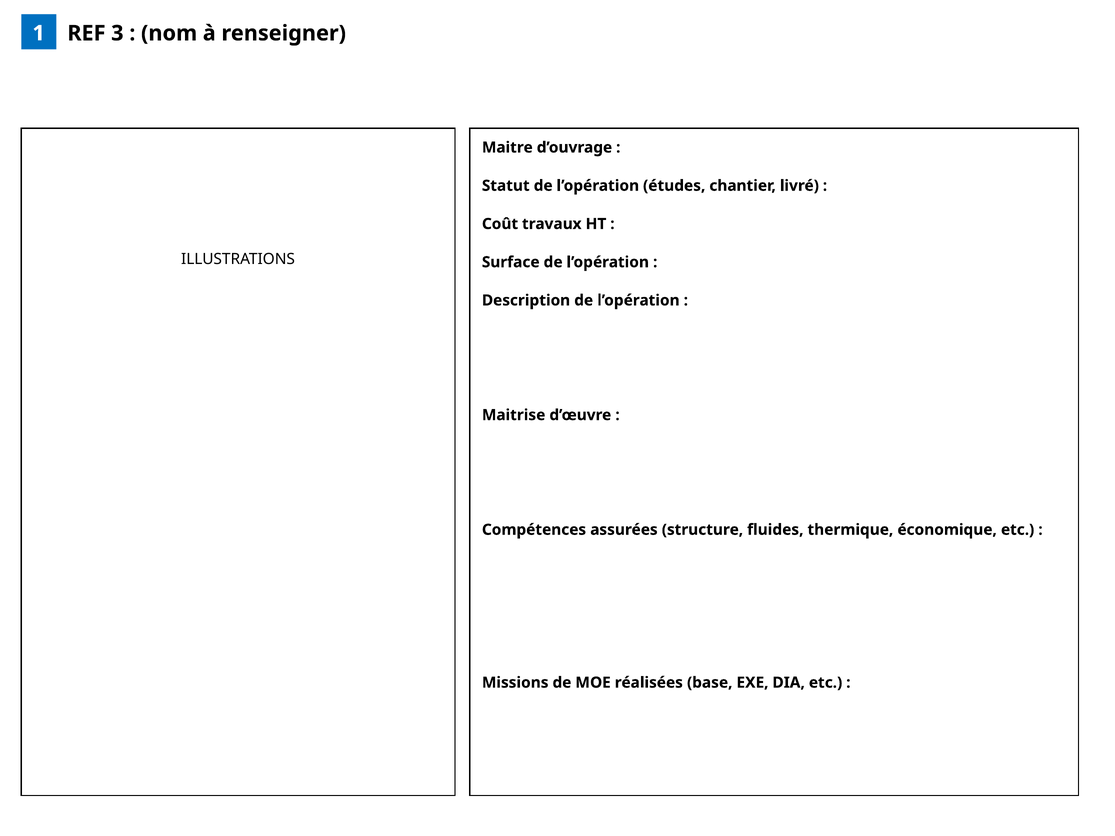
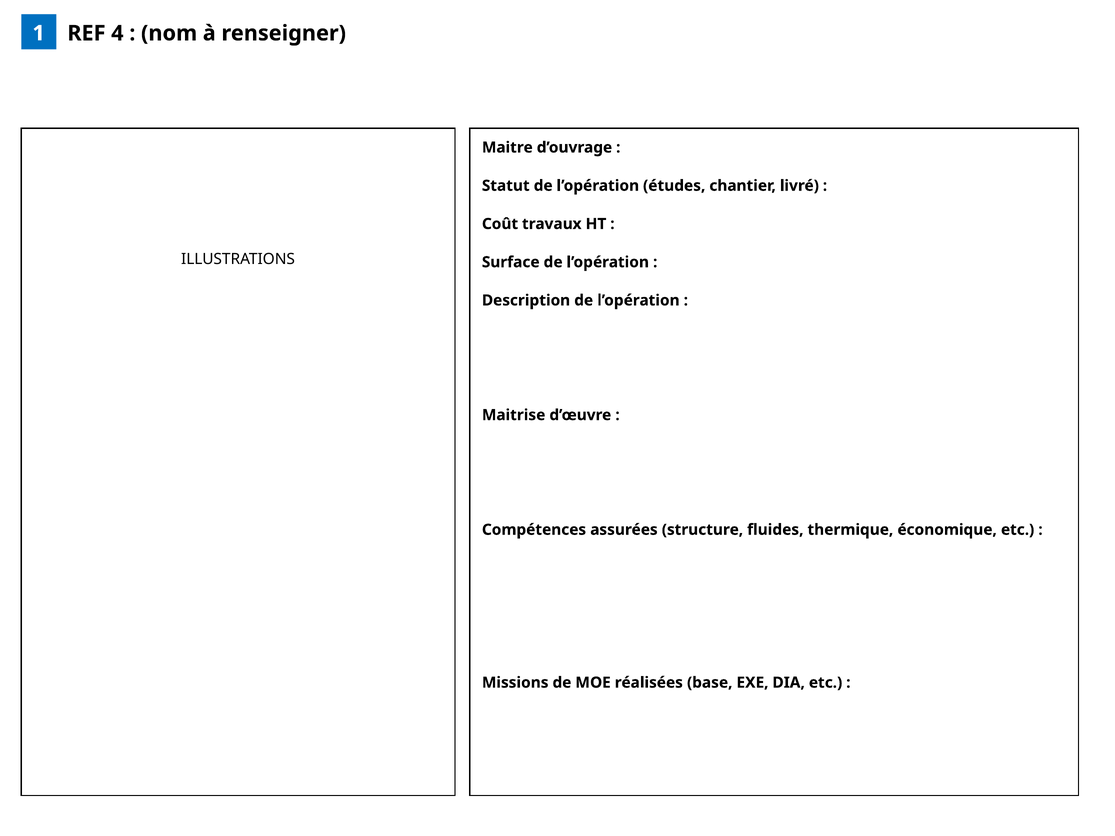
3: 3 -> 4 (117, 33)
